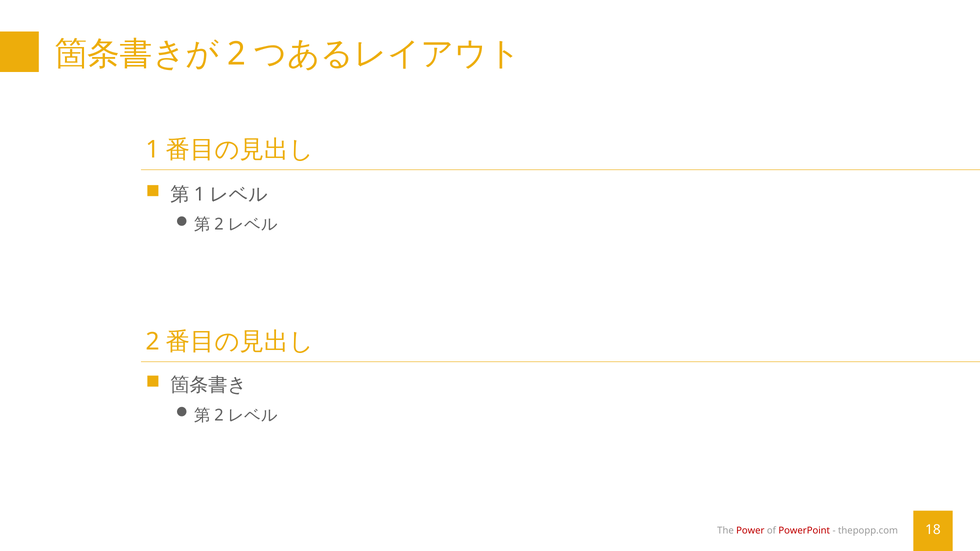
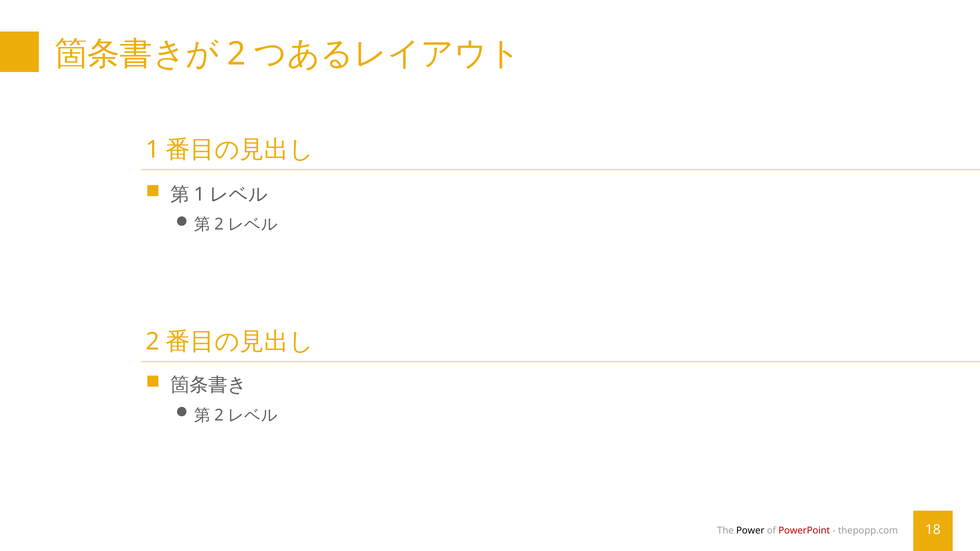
Power colour: red -> black (750, 531)
